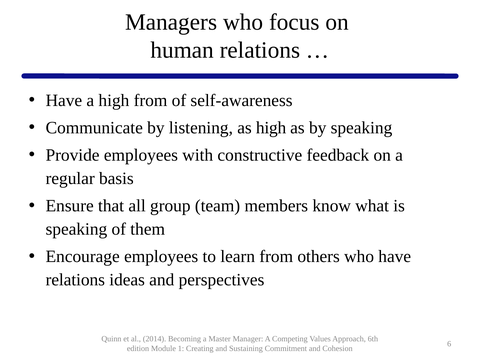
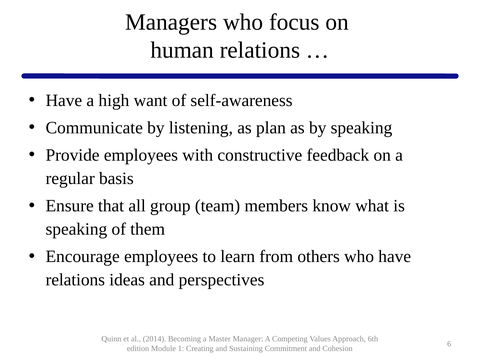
high from: from -> want (151, 101)
as high: high -> plan (271, 128)
